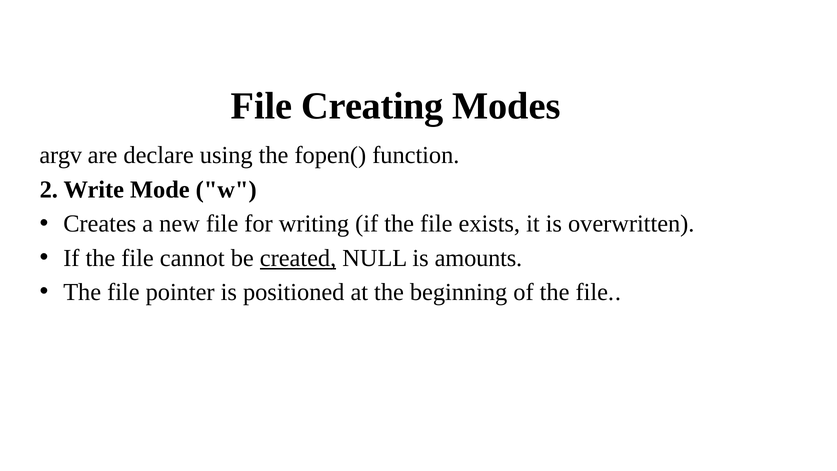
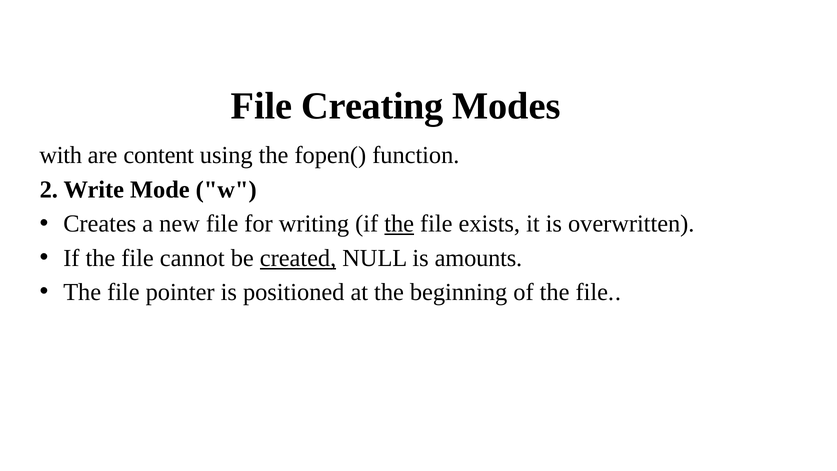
argv: argv -> with (61, 155)
declare: declare -> content (159, 155)
the underline: none -> present (399, 224)
